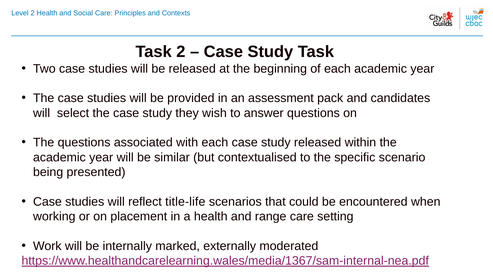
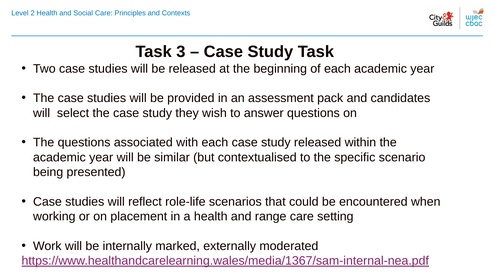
Task 2: 2 -> 3 (181, 52)
title-life: title-life -> role-life (185, 202)
